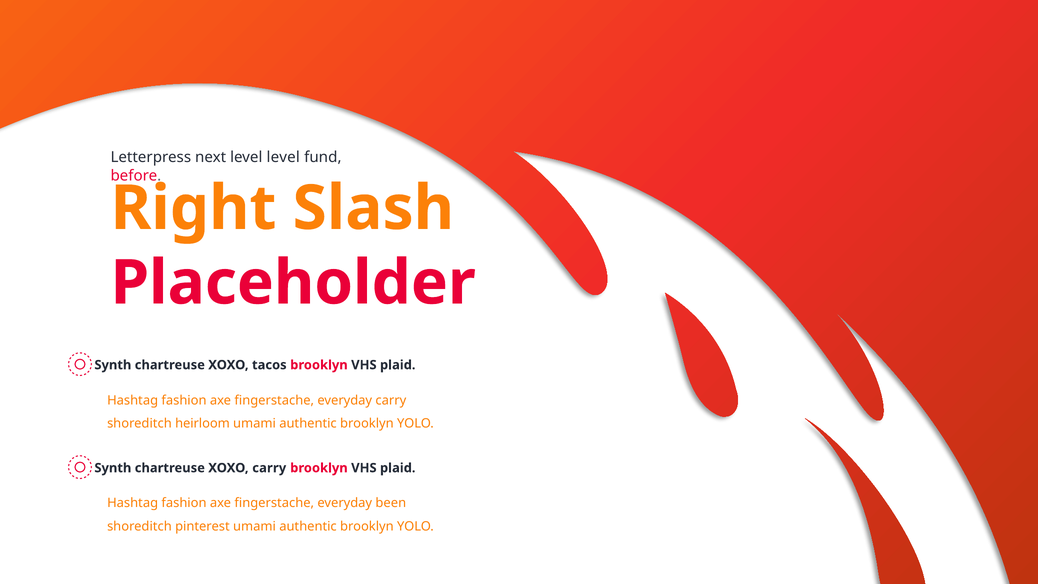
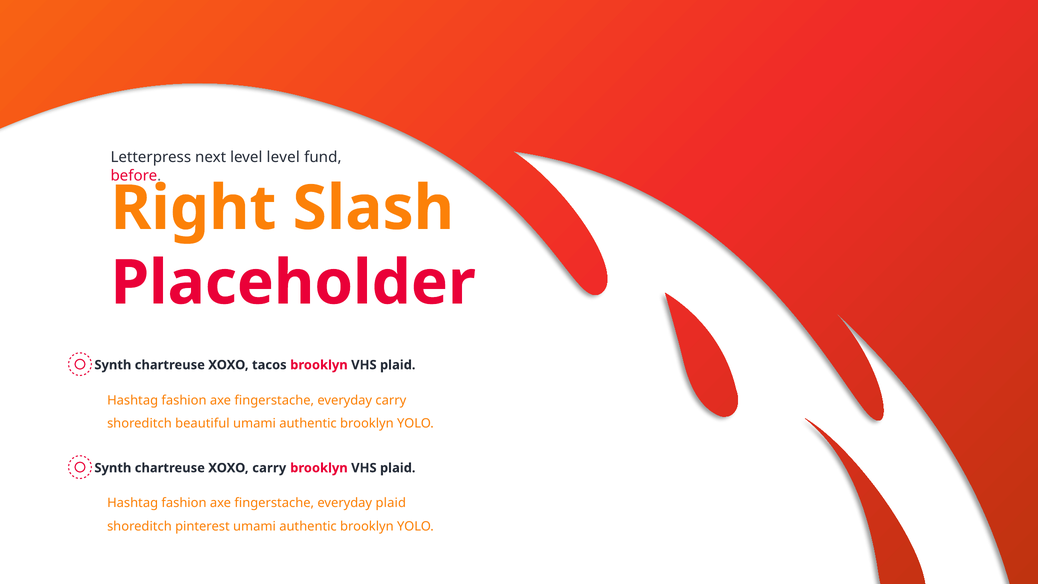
heirloom: heirloom -> beautiful (202, 423)
everyday been: been -> plaid (391, 503)
